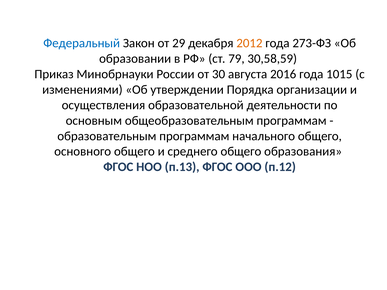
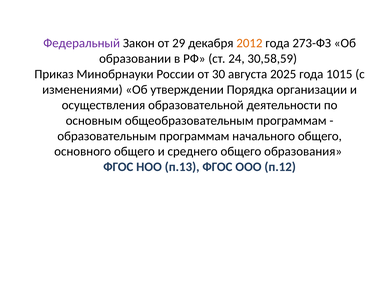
Федеральный colour: blue -> purple (82, 43)
79: 79 -> 24 (236, 59)
2016: 2016 -> 2025 (283, 74)
